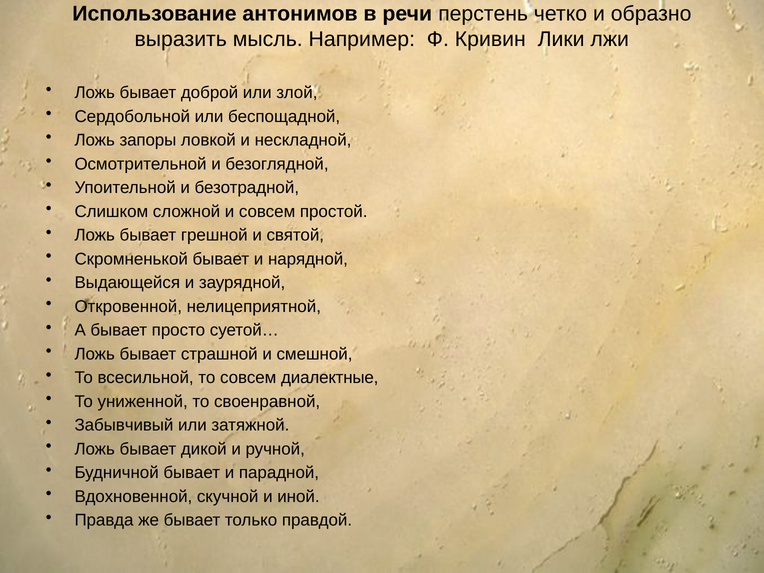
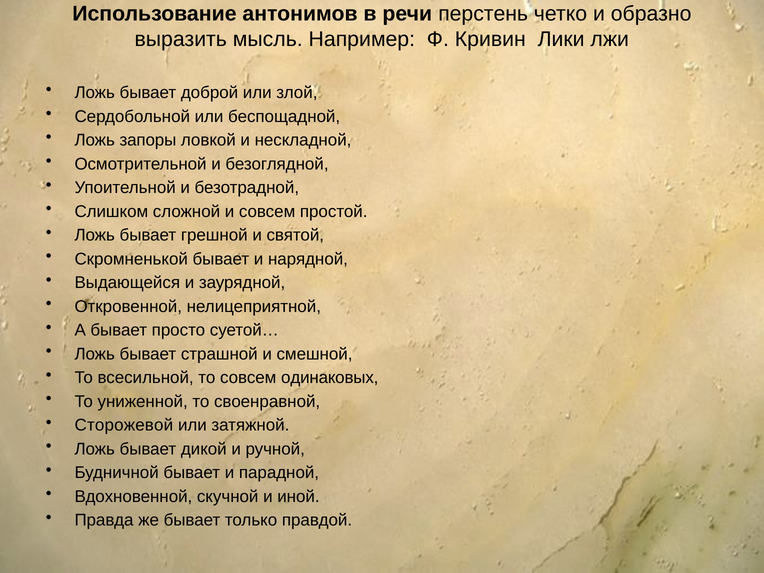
диалектные: диалектные -> одинаковых (330, 378)
Забывчивый: Забывчивый -> Сторожевой (124, 425)
